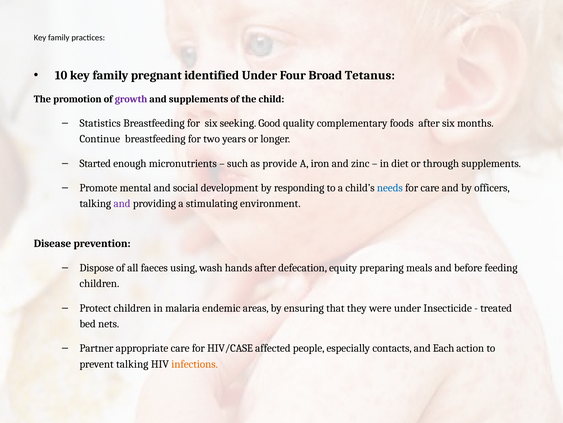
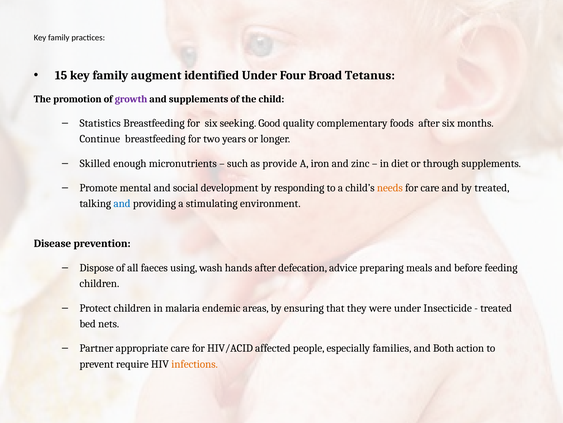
10: 10 -> 15 (61, 75)
pregnant: pregnant -> augment (156, 75)
Started: Started -> Skilled (95, 163)
needs colour: blue -> orange (390, 187)
by officers: officers -> treated (492, 187)
and colour: purple -> blue (122, 203)
equity: equity -> advice (343, 267)
HIV/CASE: HIV/CASE -> HIV/ACID (230, 348)
contacts: contacts -> families (392, 348)
Each: Each -> Both (444, 348)
prevent talking: talking -> require (132, 363)
